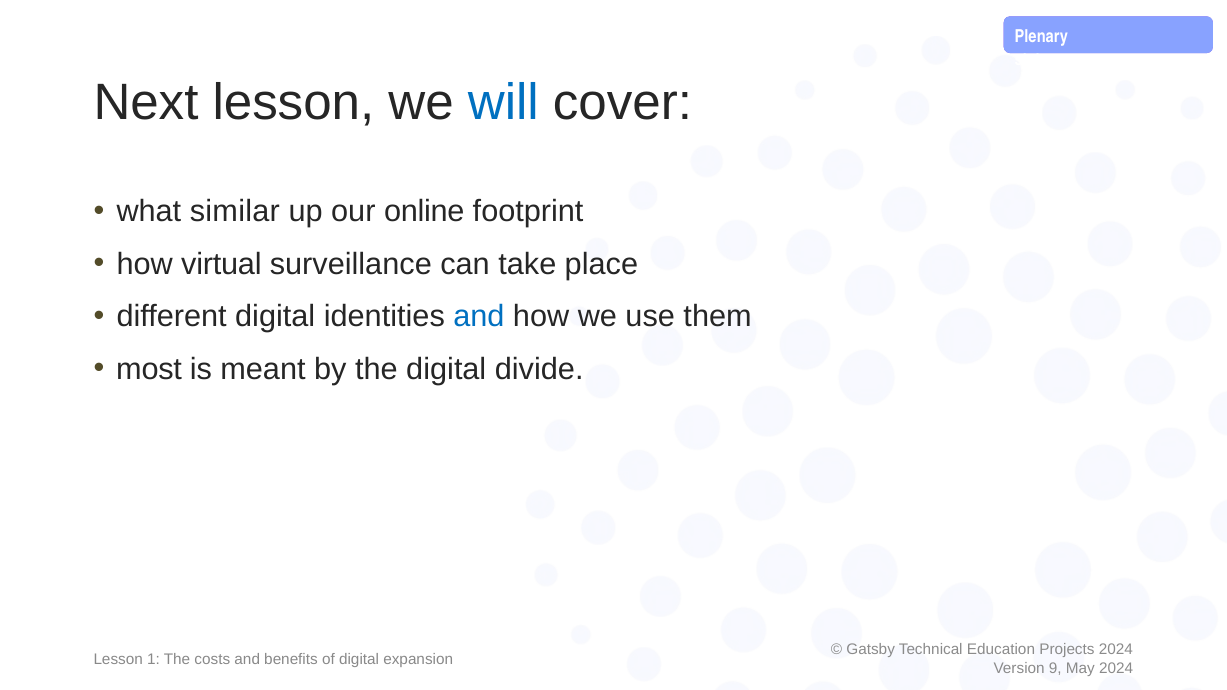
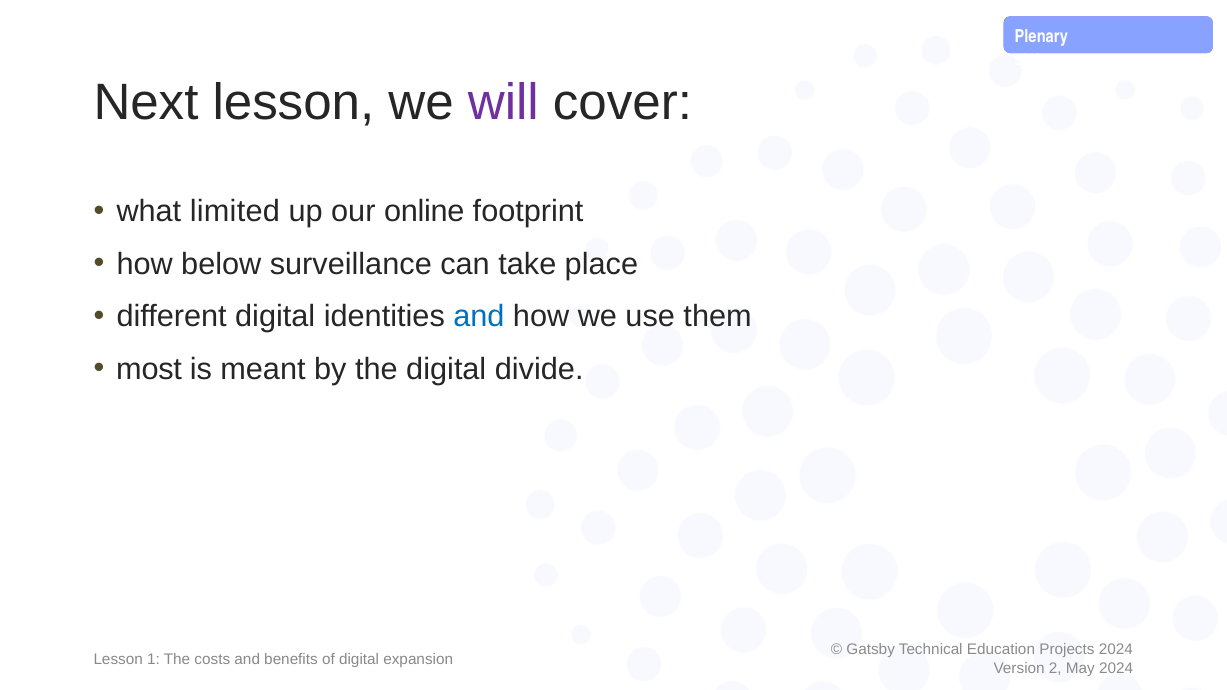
will colour: blue -> purple (503, 103)
similar: similar -> limited (235, 212)
virtual: virtual -> below (221, 264)
9: 9 -> 2 (1055, 668)
